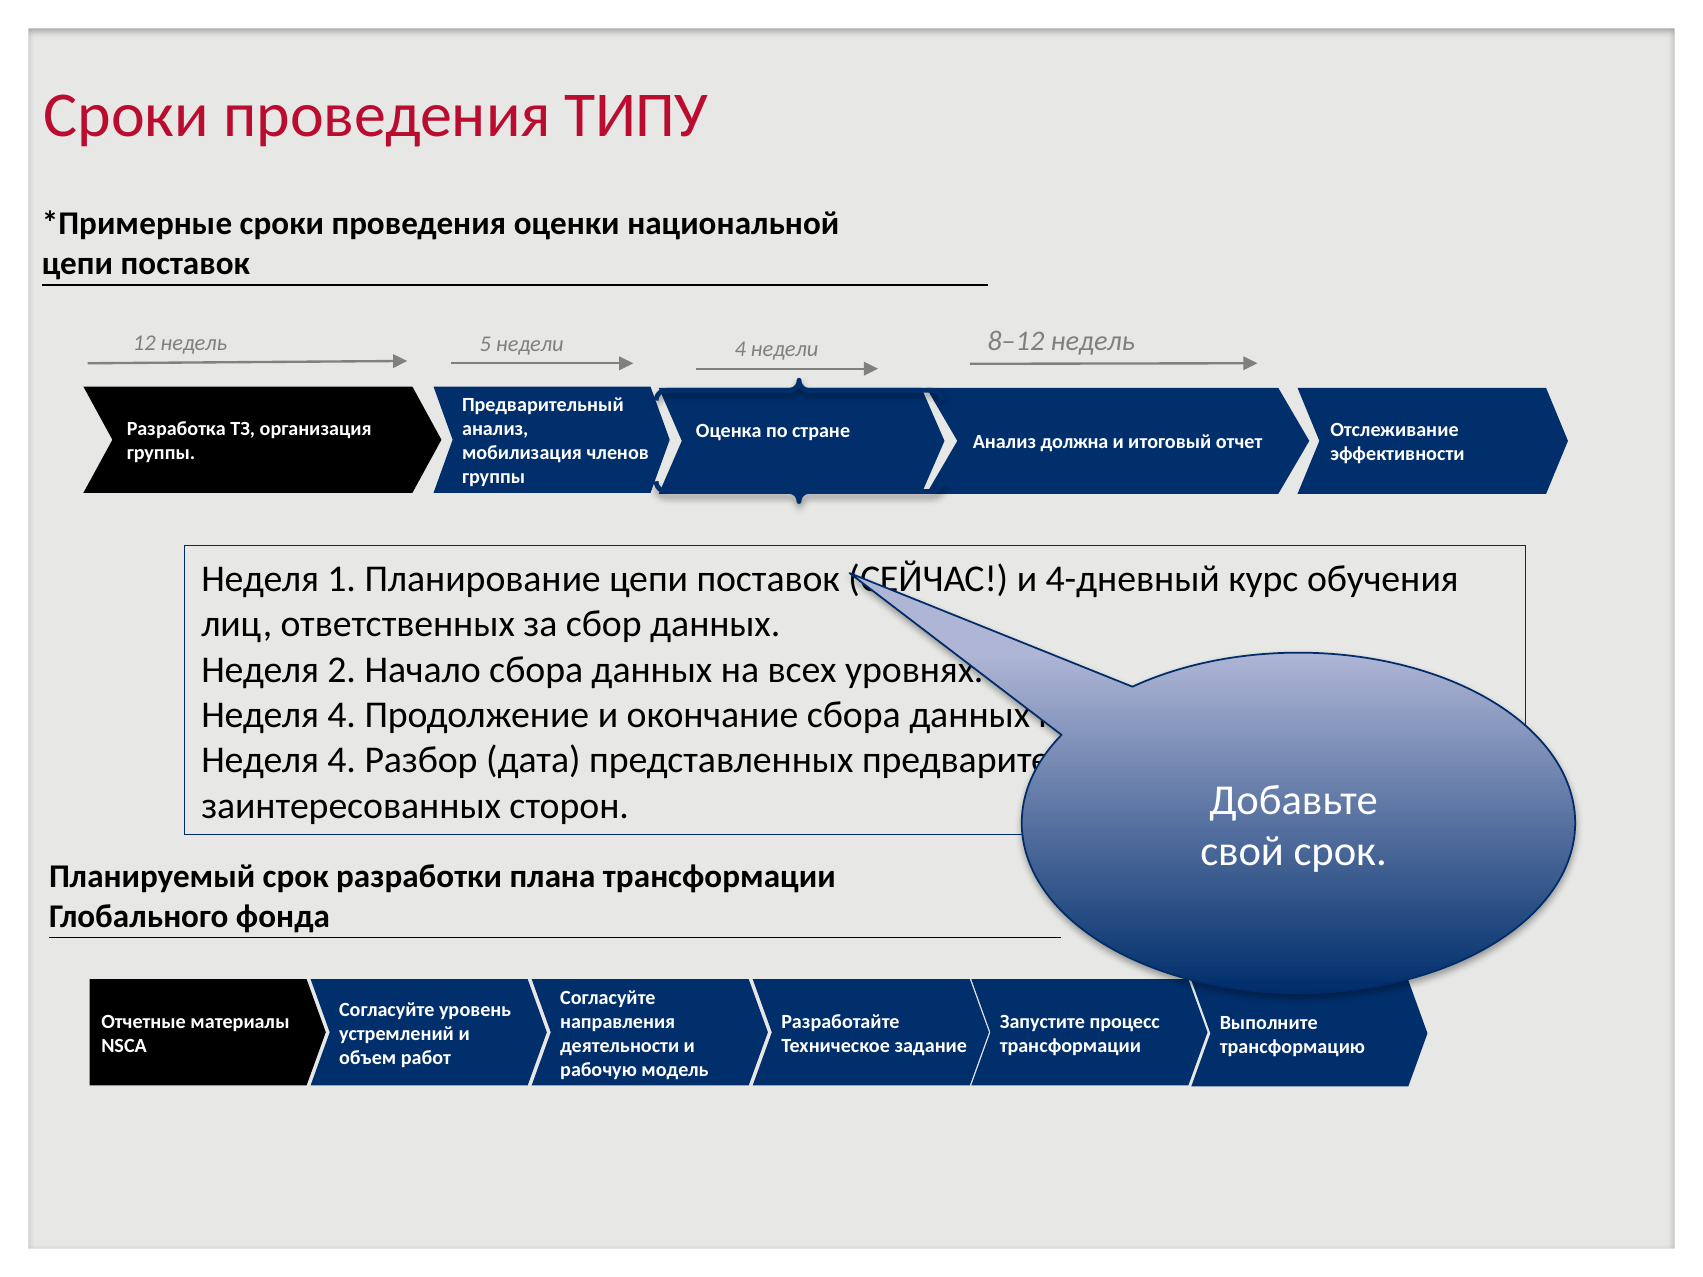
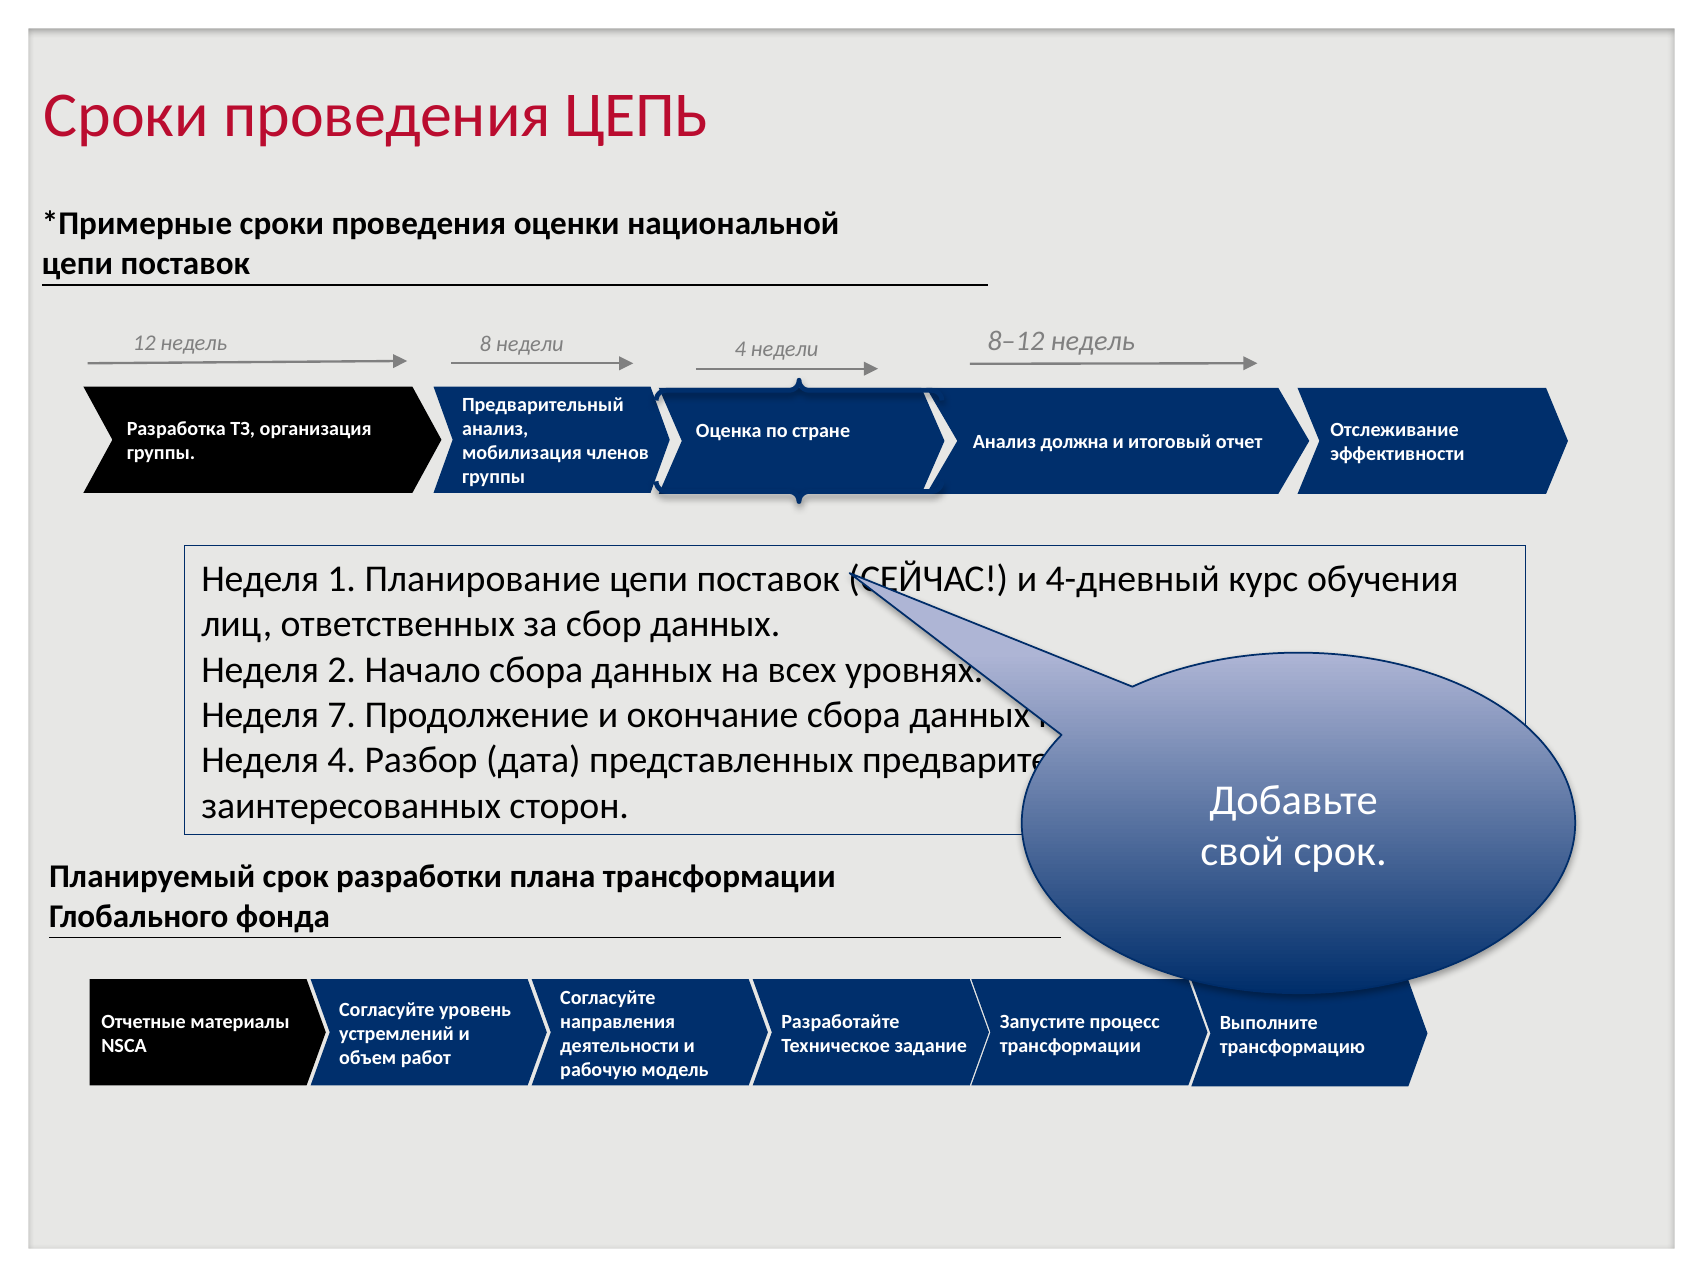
ТИПУ: ТИПУ -> ЦЕПЬ (636, 115)
5: 5 -> 8 (485, 344)
4: 4 -> 7 (342, 715)
